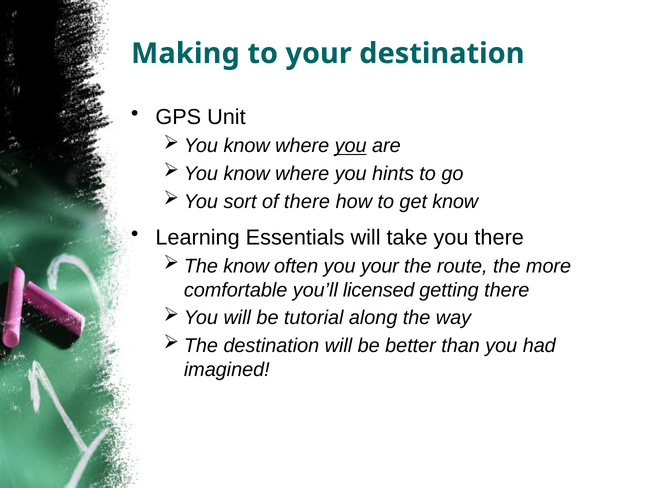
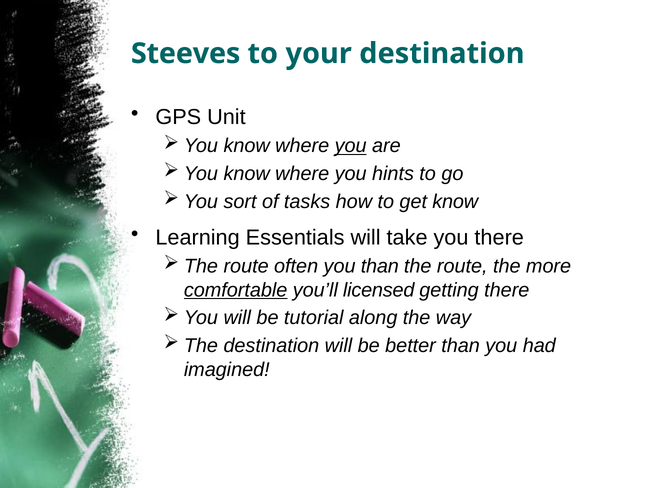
Making: Making -> Steeves (186, 53)
of there: there -> tasks (307, 201)
know: know -> route (246, 266)
you your: your -> than (380, 266)
comfortable underline: none -> present (236, 290)
